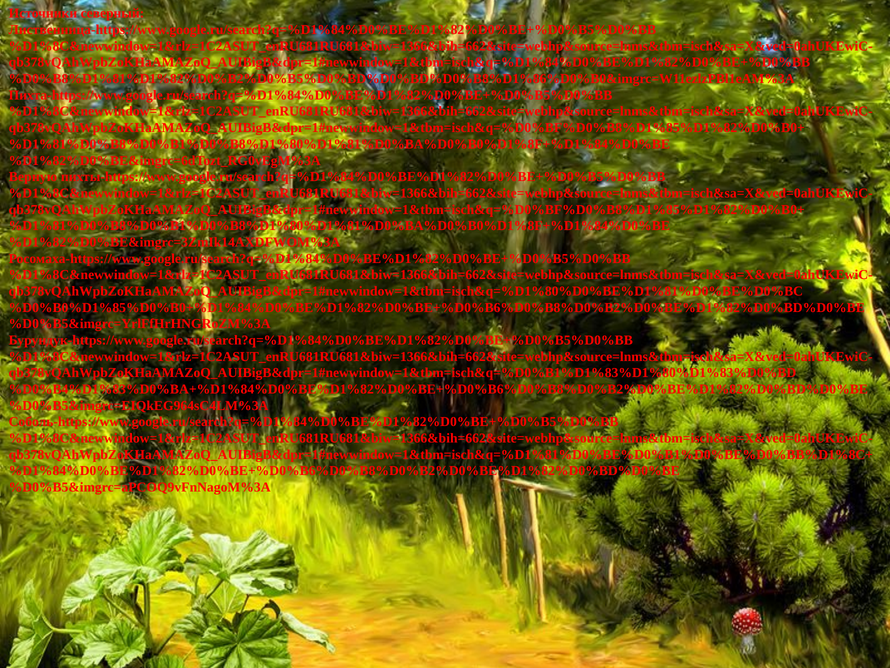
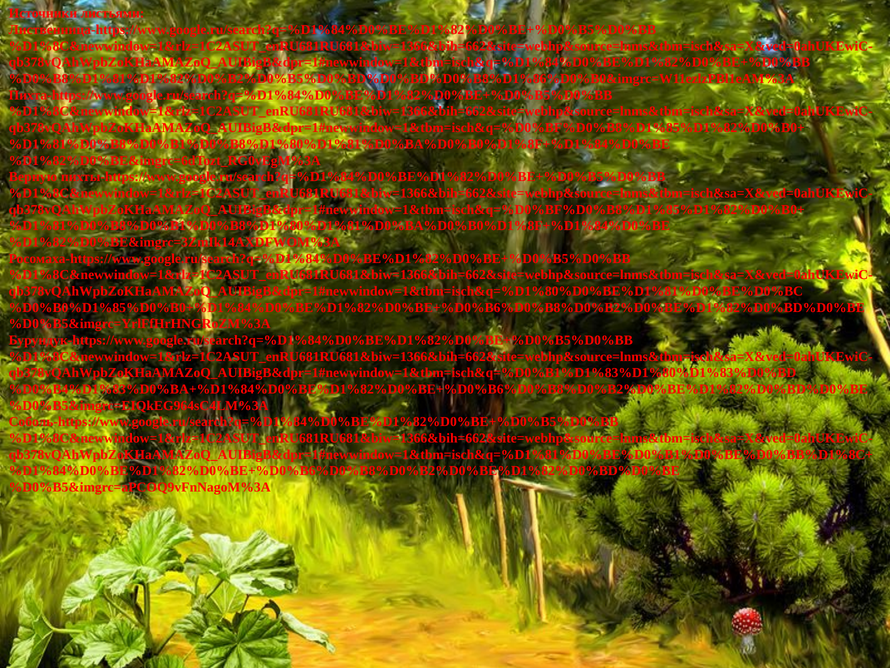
северный: северный -> листьями (113, 13)
